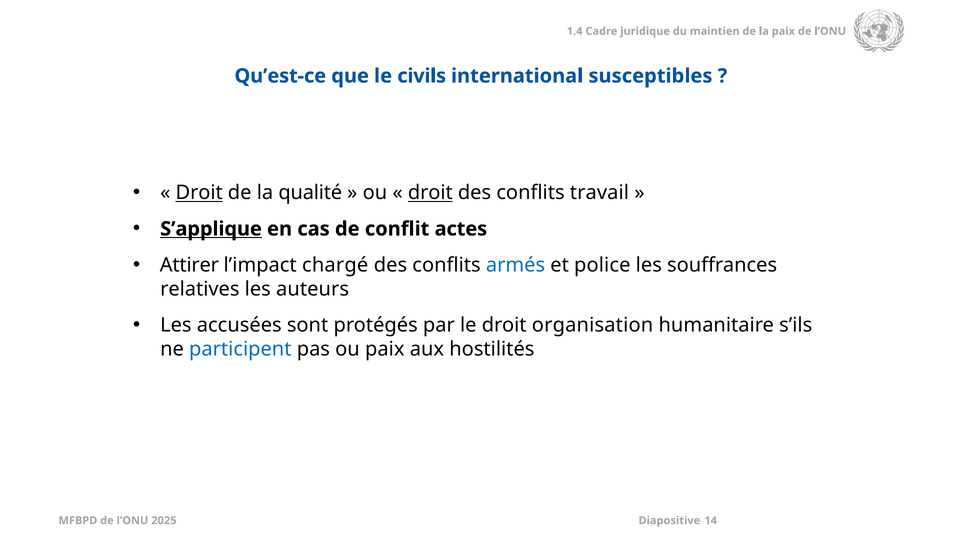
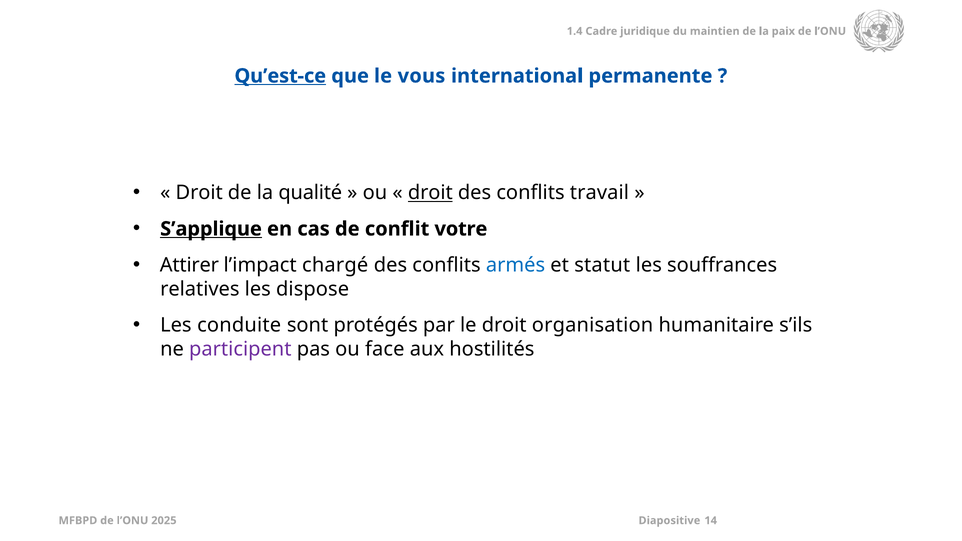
Qu’est-ce underline: none -> present (280, 76)
civils: civils -> vous (421, 76)
susceptibles: susceptibles -> permanente (650, 76)
Droit underline: present -> none (199, 193)
actes: actes -> votre (461, 229)
police: police -> statut (602, 265)
auteurs: auteurs -> dispose (313, 289)
accusées: accusées -> conduite (239, 325)
participent colour: blue -> purple (240, 349)
ou paix: paix -> face (385, 349)
